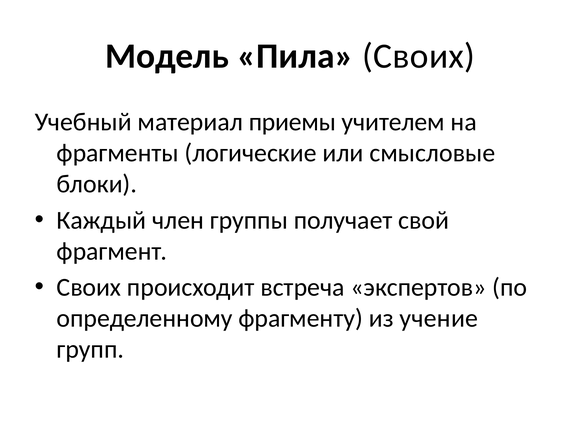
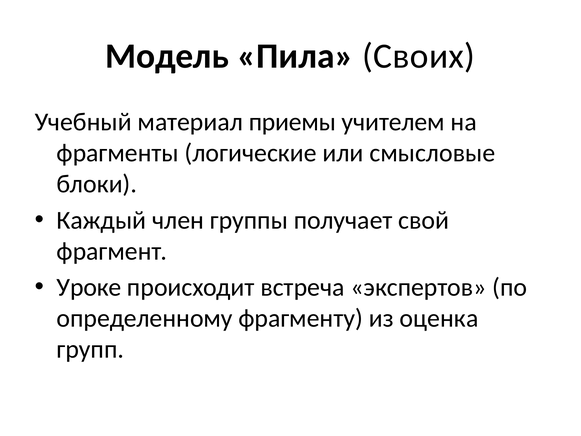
Своих: Своих -> Уроке (89, 287)
учение: учение -> оценка (439, 318)
